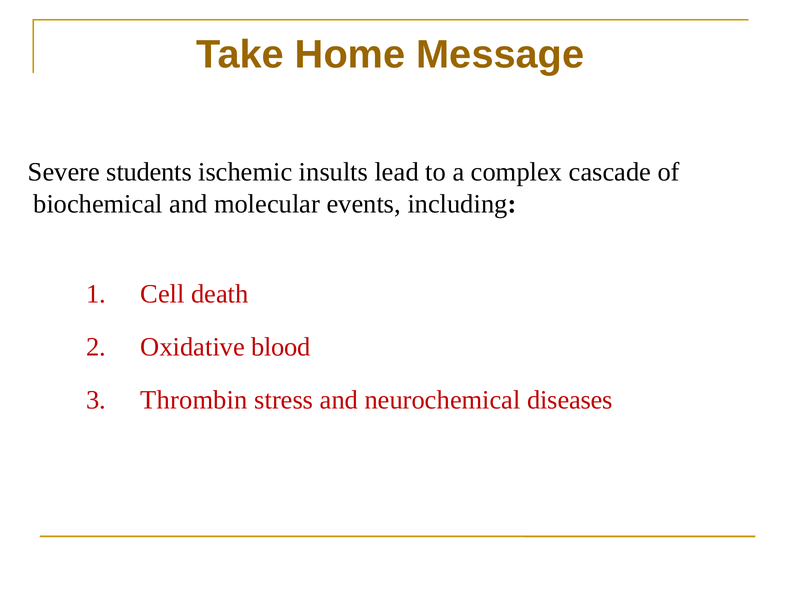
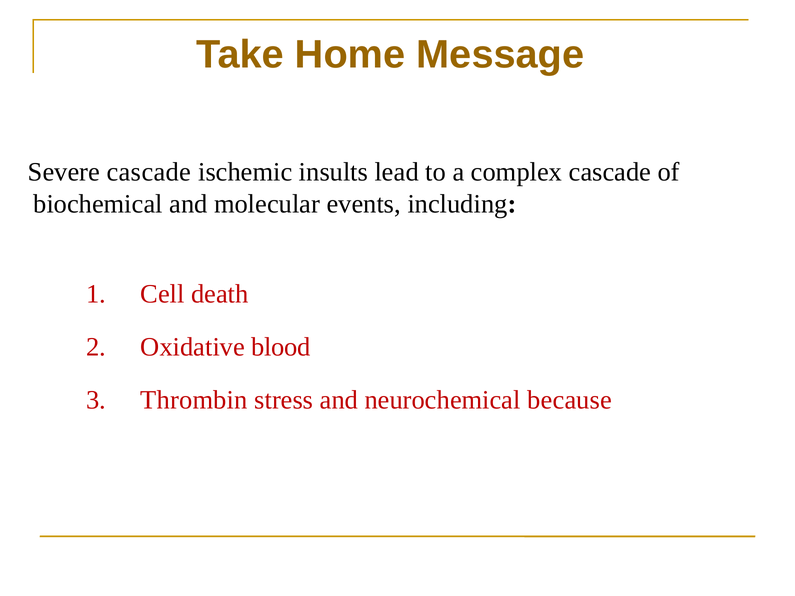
Severe students: students -> cascade (149, 172)
diseases: diseases -> because (570, 400)
